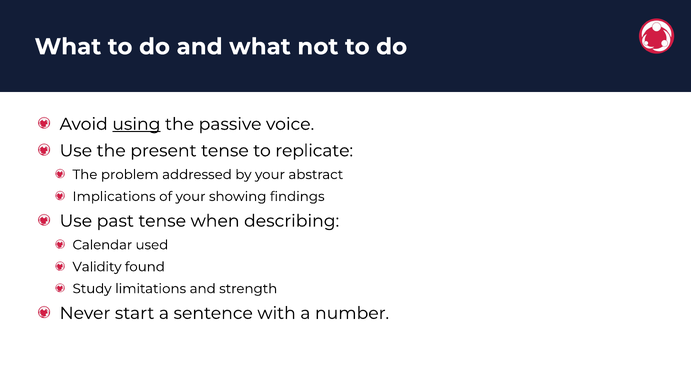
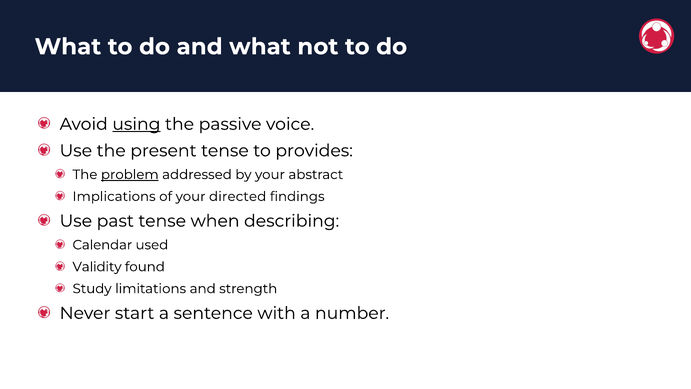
replicate: replicate -> provides (314, 151)
problem underline: none -> present (130, 174)
showing: showing -> directed (238, 196)
